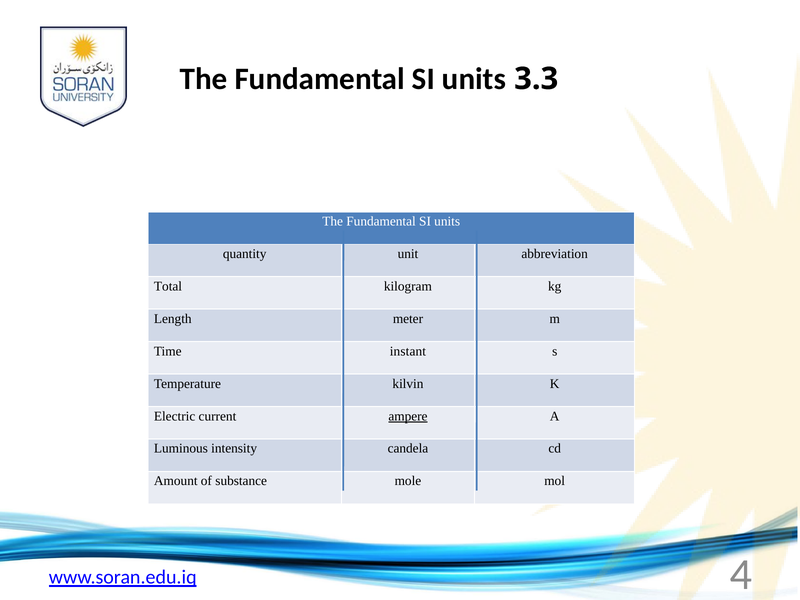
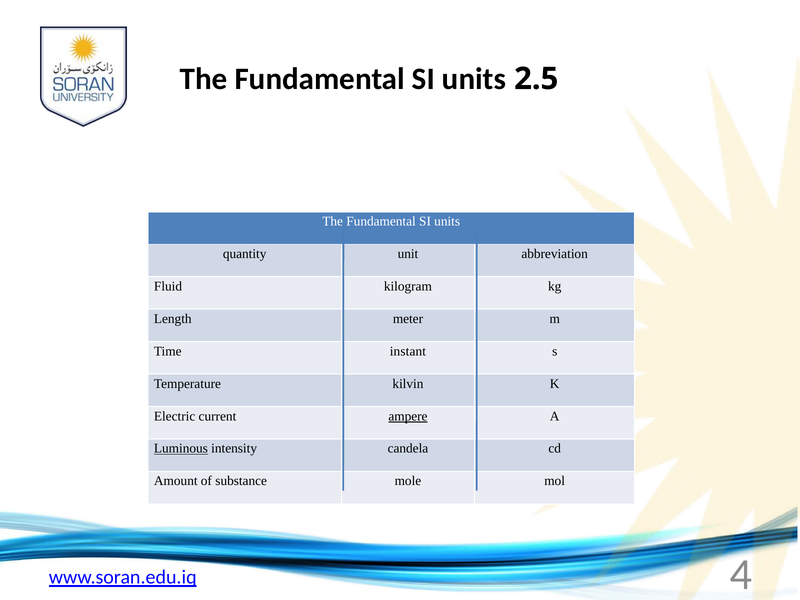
3.3: 3.3 -> 2.5 (536, 79)
Total: Total -> Fluid (168, 286)
Luminous underline: none -> present (181, 449)
